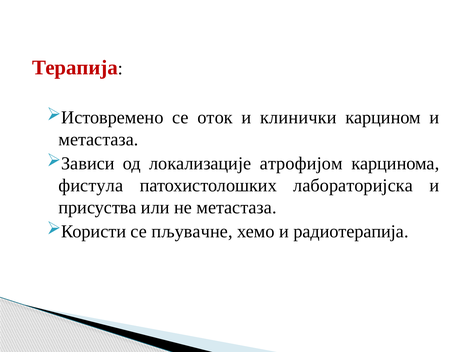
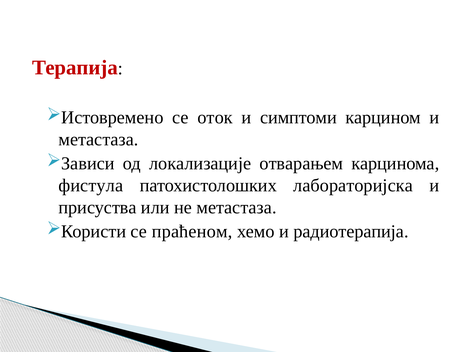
клинички: клинички -> симптоми (298, 118)
атрофијом: атрофијом -> отварањем (301, 163)
пљувачне: пљувачне -> праћеном (192, 231)
